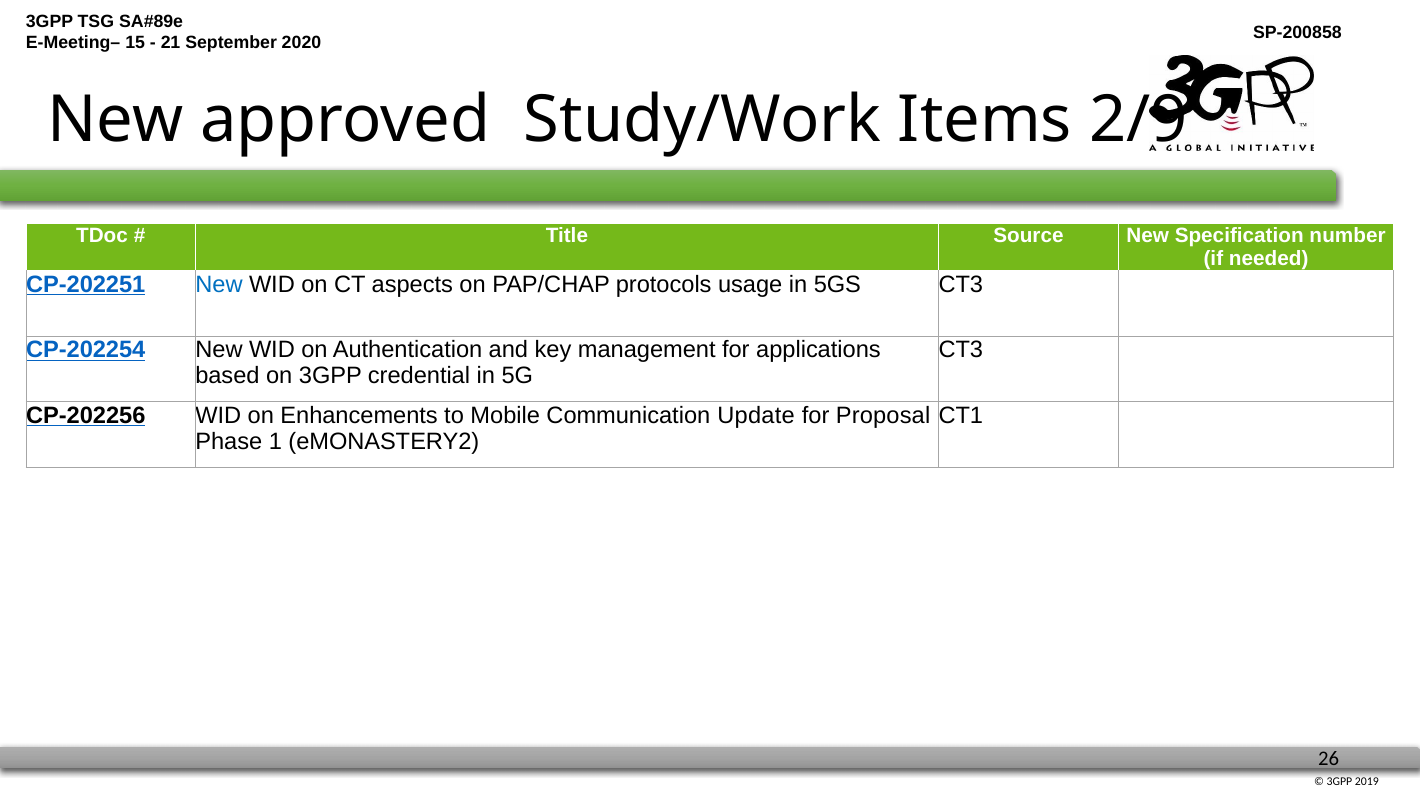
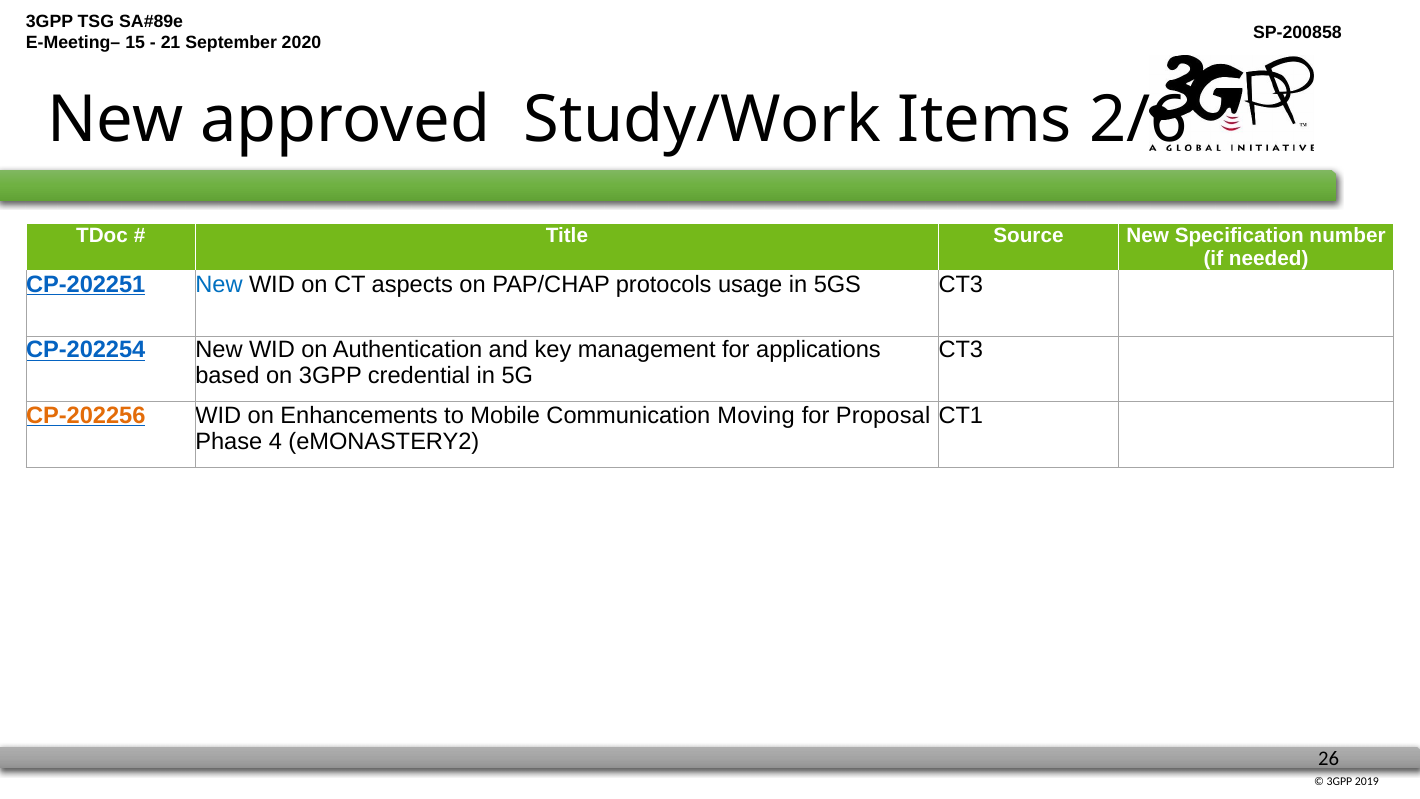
2/9: 2/9 -> 2/6 (1138, 120)
CP-202256 colour: black -> orange (86, 415)
Update: Update -> Moving (756, 415)
1: 1 -> 4 (275, 441)
